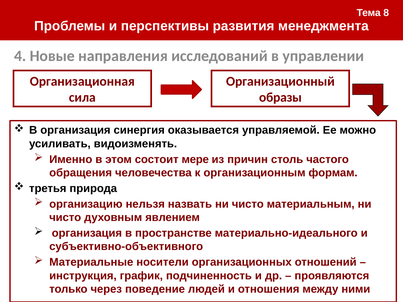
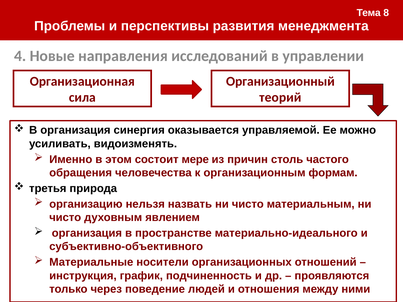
образы: образы -> теорий (280, 98)
